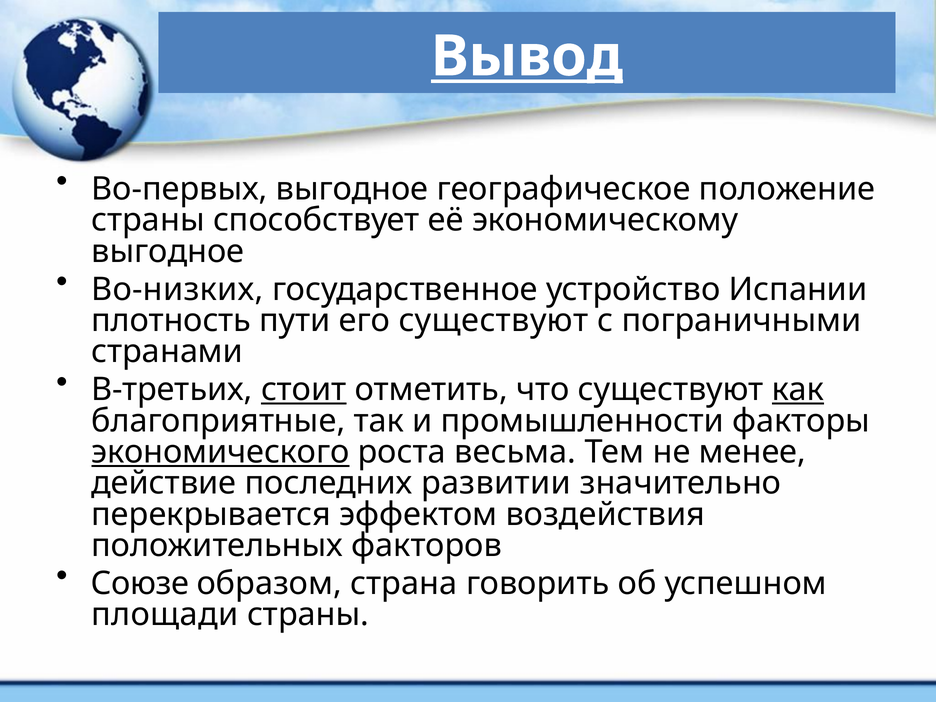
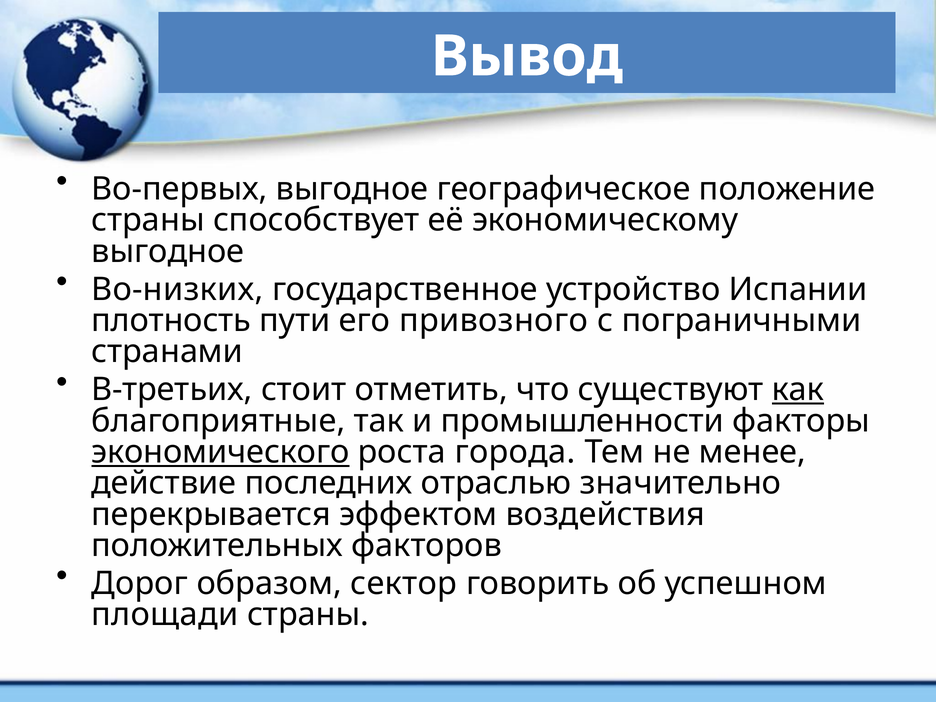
Вывод underline: present -> none (527, 56)
его существуют: существуют -> привозного (493, 320)
стоит underline: present -> none (304, 390)
весьма: весьма -> города (515, 452)
развитии: развитии -> отраслью (496, 483)
Союзе: Союзе -> Дорог (140, 584)
страна: страна -> сектор (404, 584)
